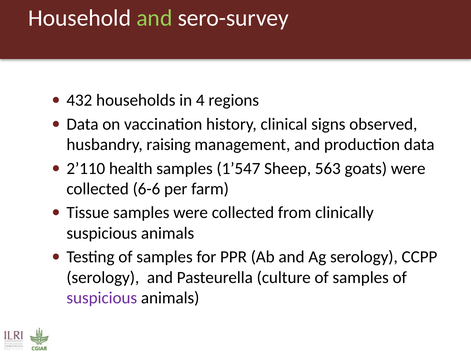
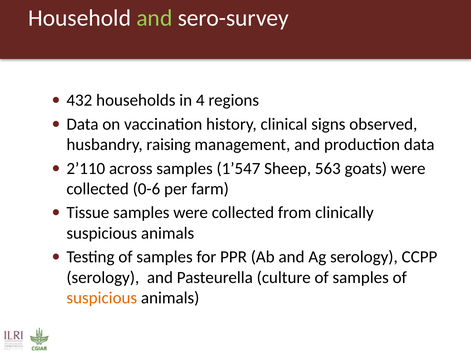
health: health -> across (131, 168)
6-6: 6-6 -> 0-6 (146, 188)
suspicious colour: purple -> orange (102, 297)
